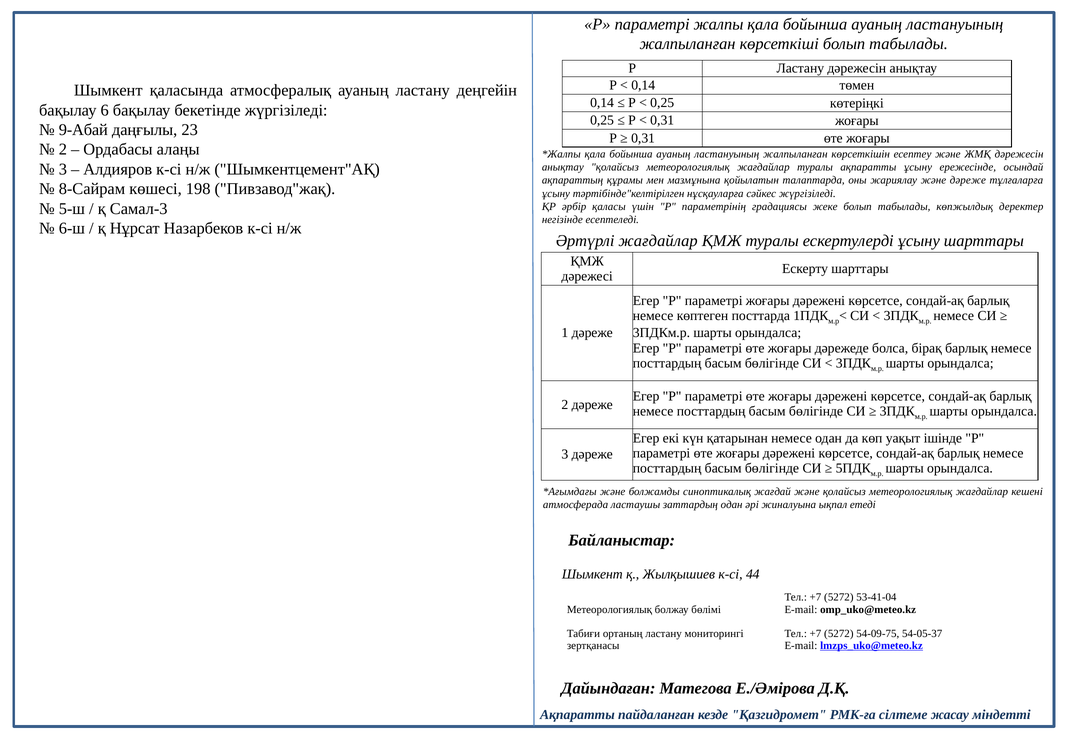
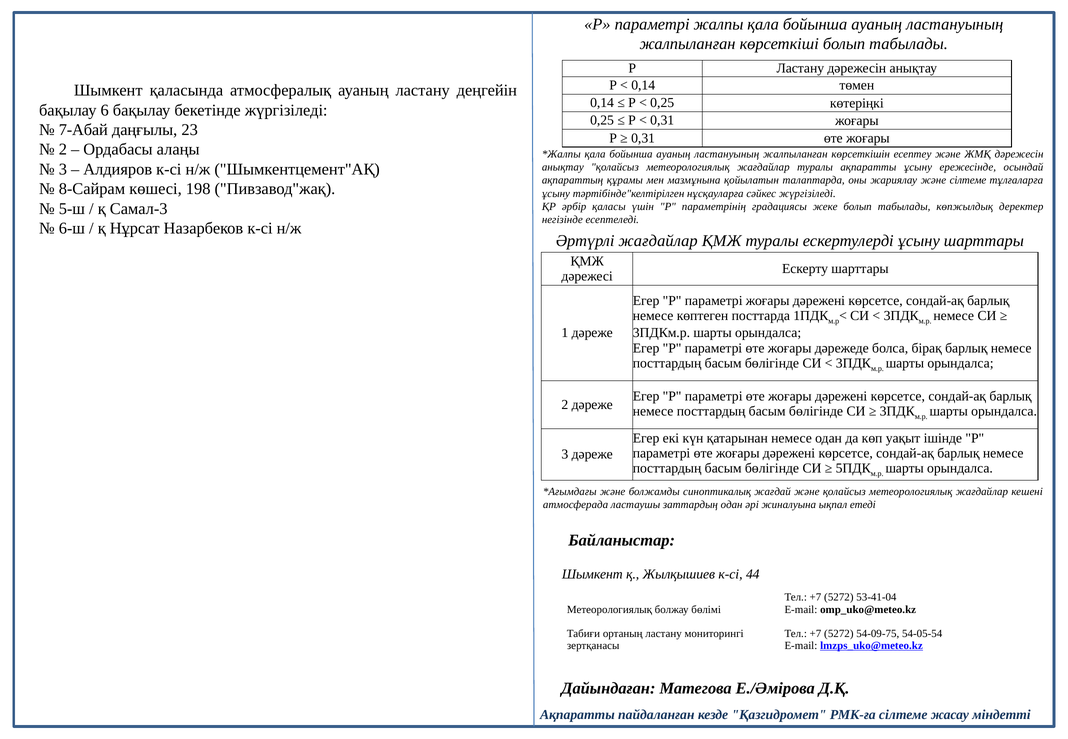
9-Абай: 9-Абай -> 7-Абай (83, 130)
және дәреже: дәреже -> сілтеме (968, 180)
54-05-37: 54-05-37 -> 54-05-54 (922, 634)
